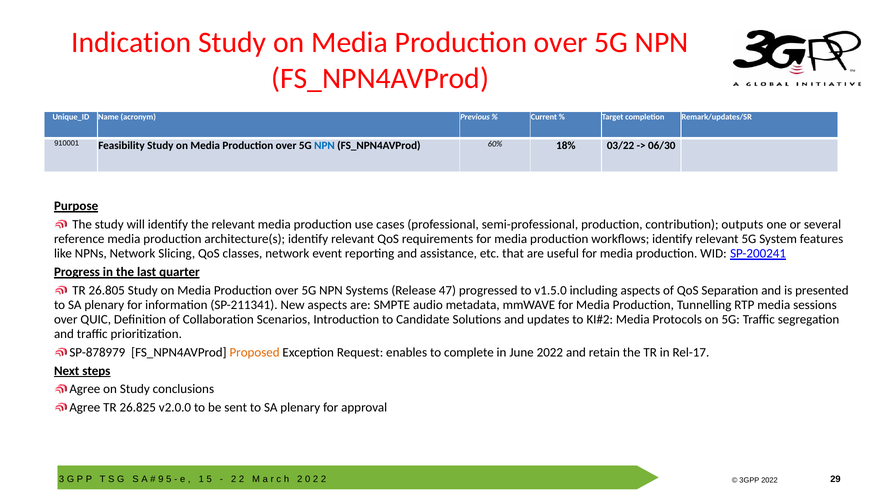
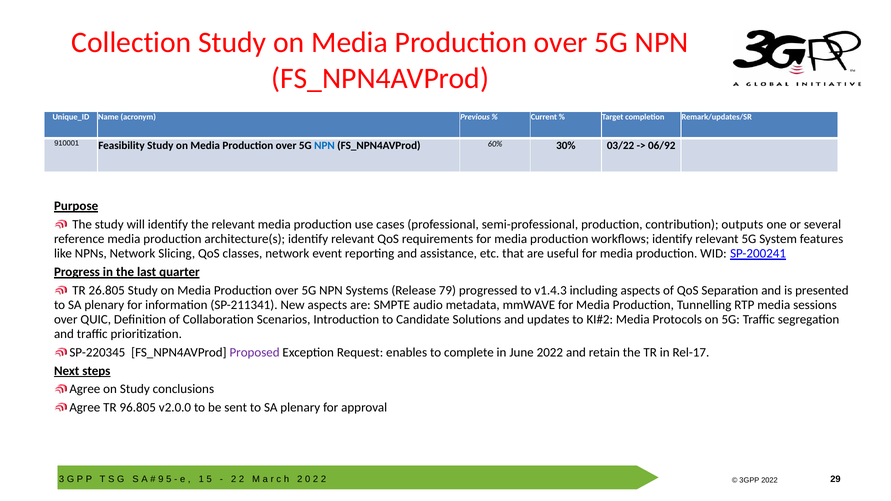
Indication: Indication -> Collection (131, 43)
18%: 18% -> 30% (566, 146)
06/30: 06/30 -> 06/92 (662, 146)
47: 47 -> 79 (447, 291)
v1.5.0: v1.5.0 -> v1.4.3 (551, 291)
SP-878979: SP-878979 -> SP-220345 (97, 353)
Proposed colour: orange -> purple (255, 353)
26.825: 26.825 -> 96.805 (138, 408)
